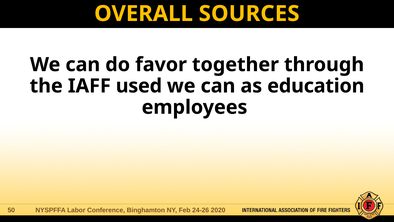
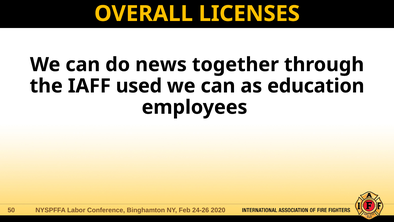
SOURCES: SOURCES -> LICENSES (249, 14)
favor: favor -> news (161, 65)
